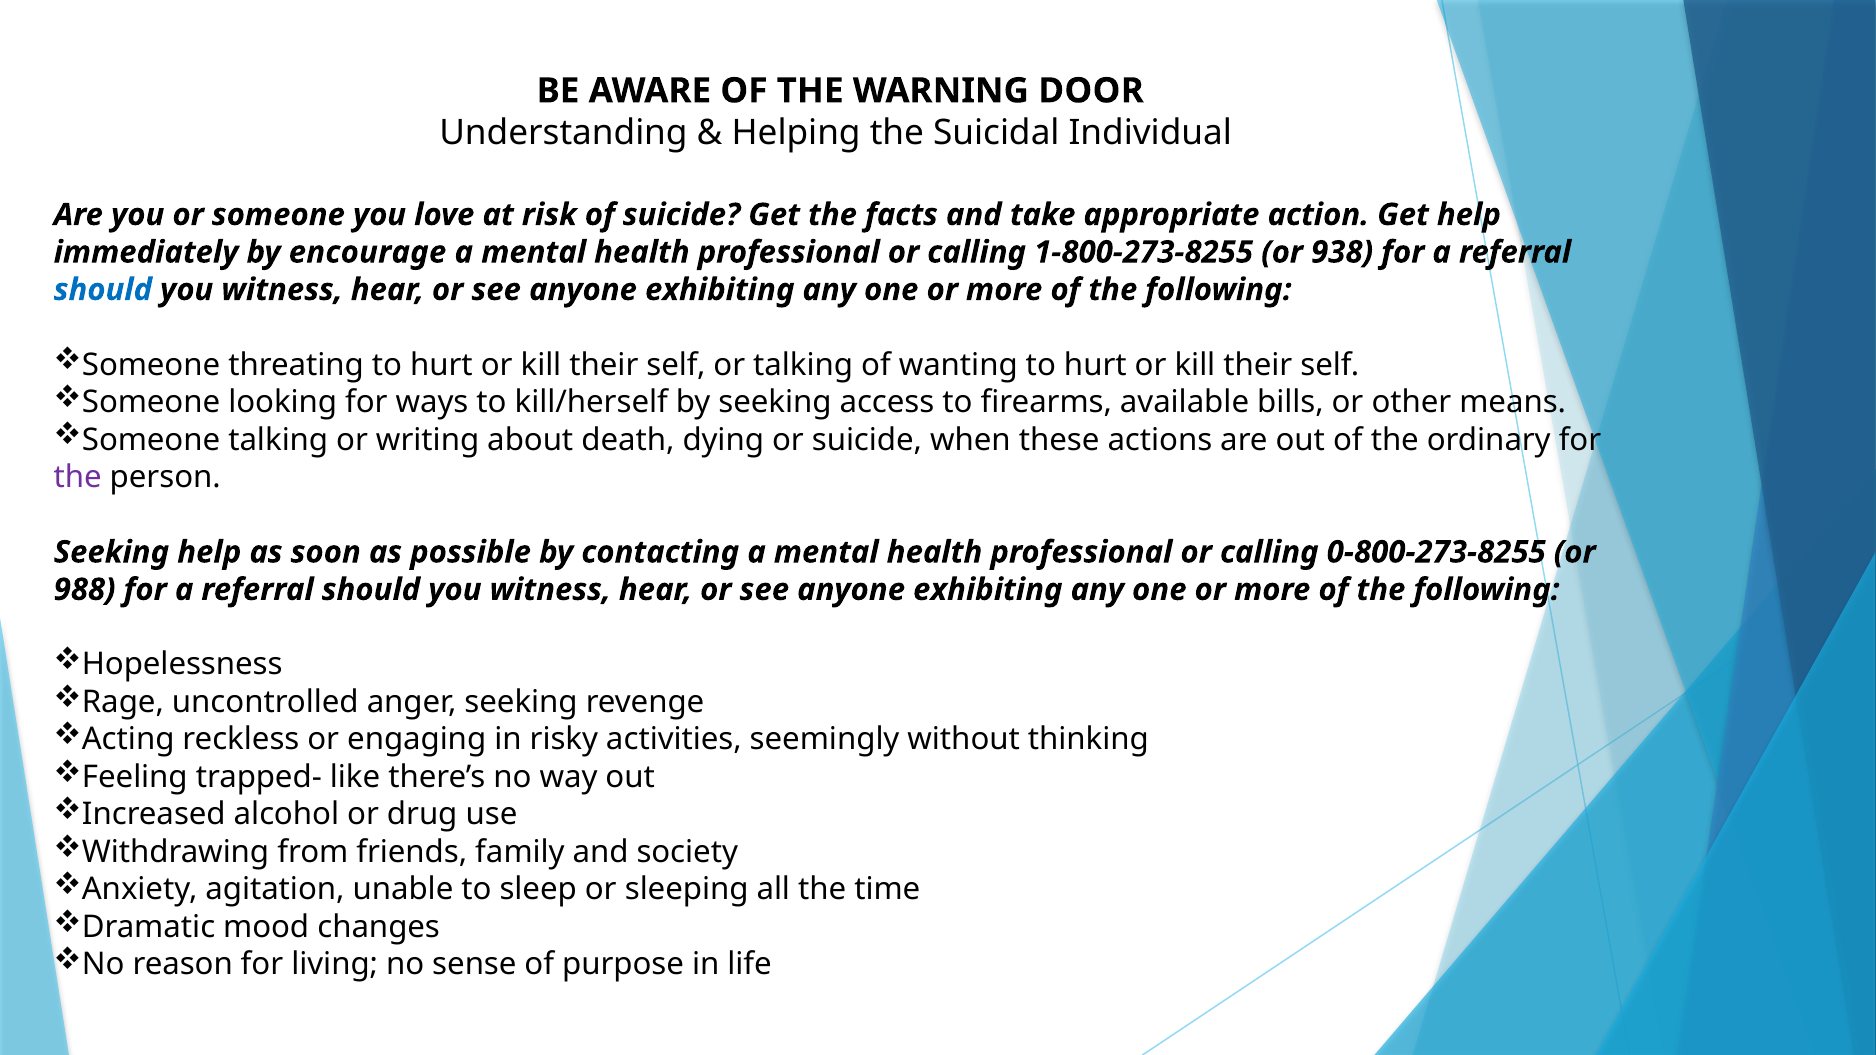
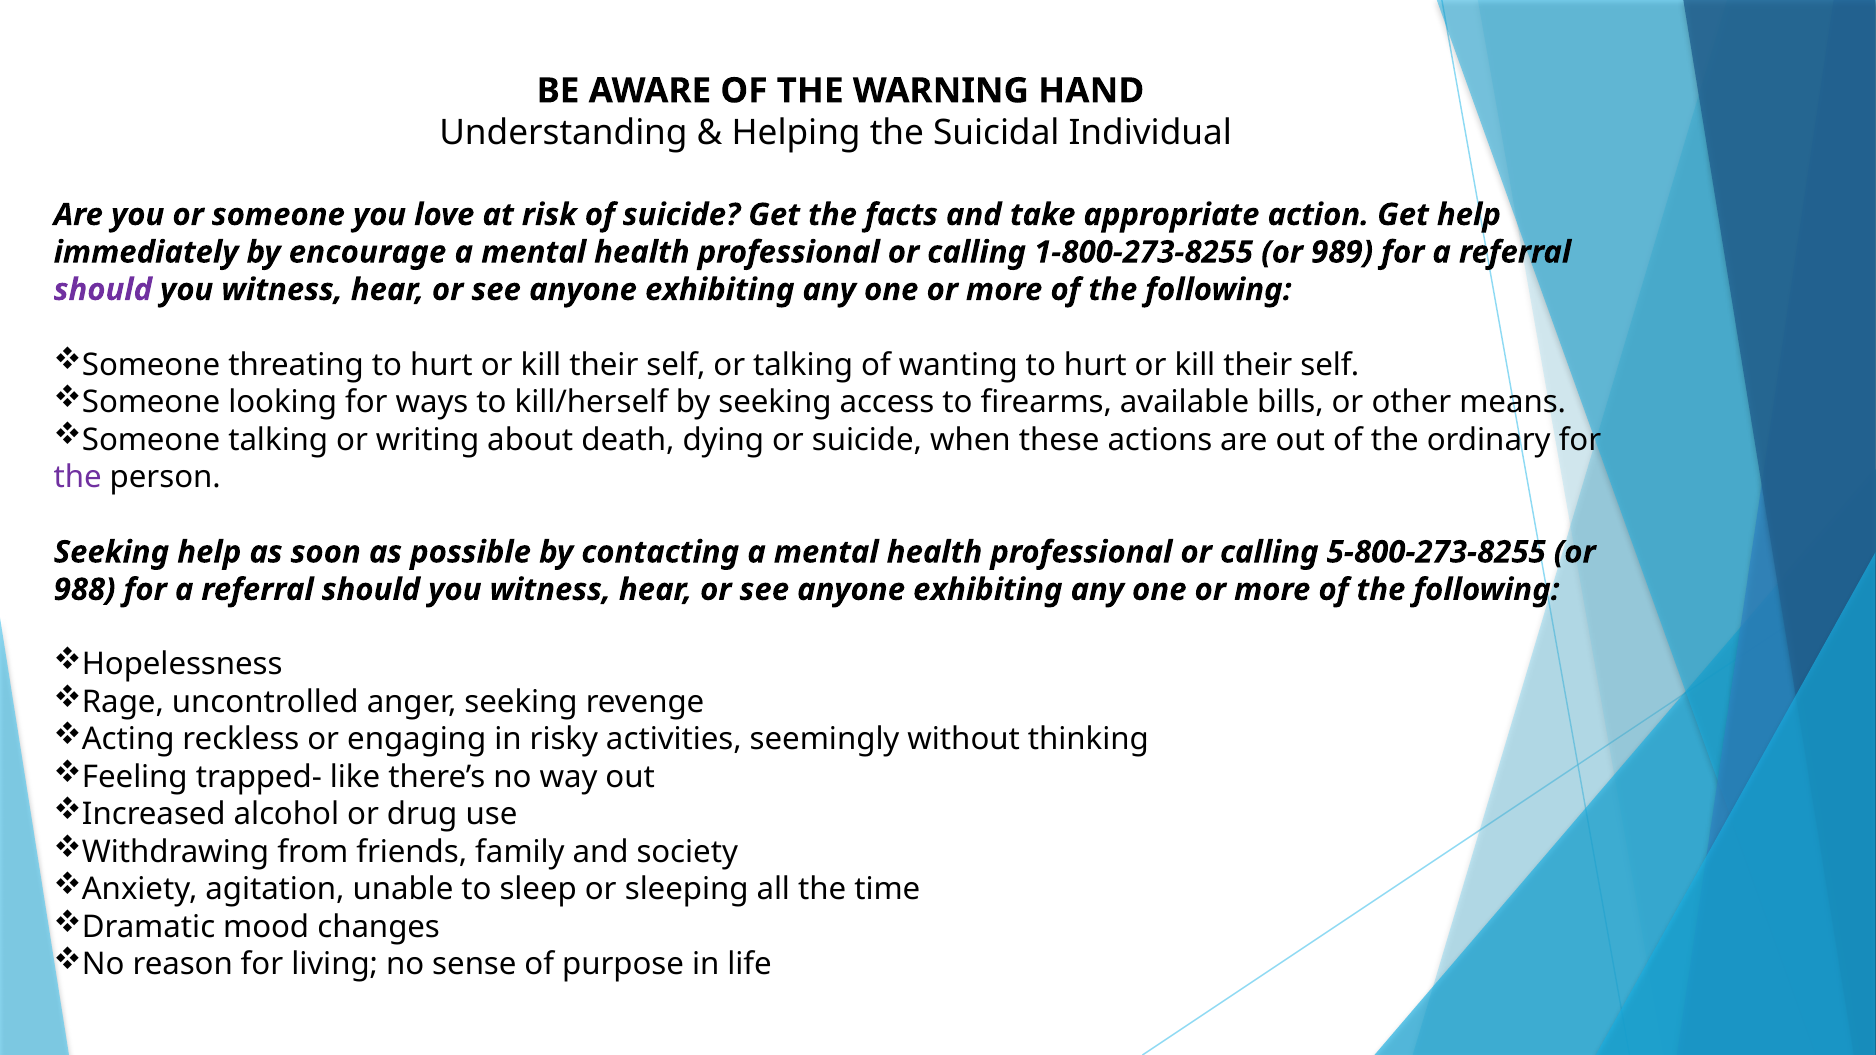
DOOR: DOOR -> HAND (1091, 91)
938: 938 -> 989 (1342, 252)
should colour: blue -> purple (103, 290)
0-800-273-8255: 0-800-273-8255 -> 5-800-273-8255 (1436, 552)
